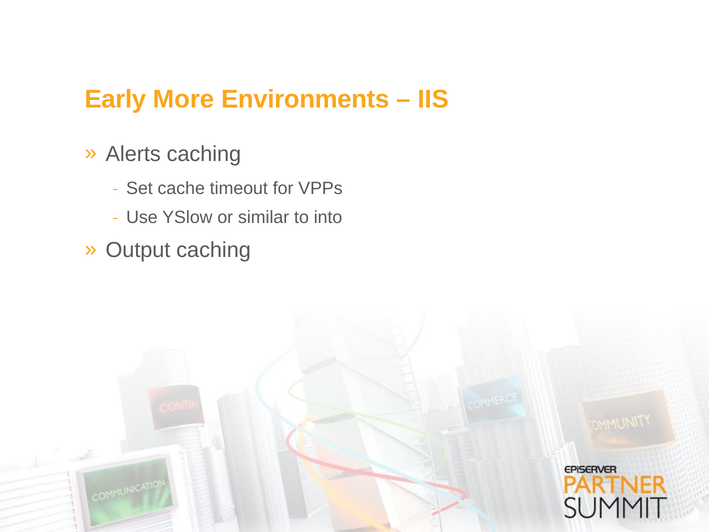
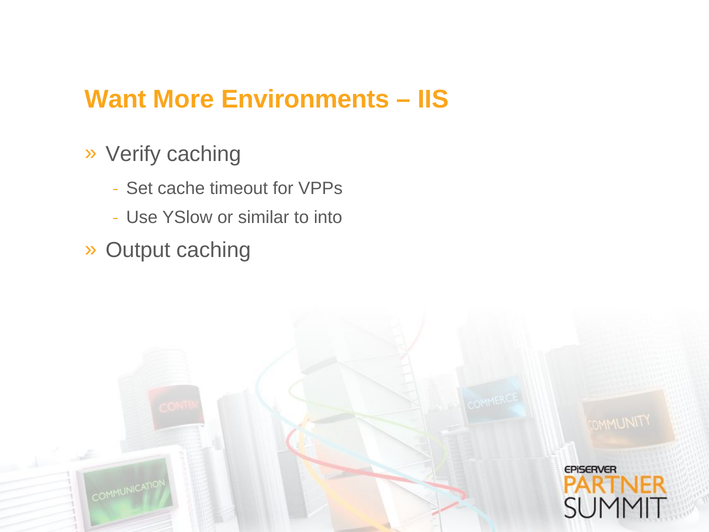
Early: Early -> Want (115, 99)
Alerts: Alerts -> Verify (133, 154)
